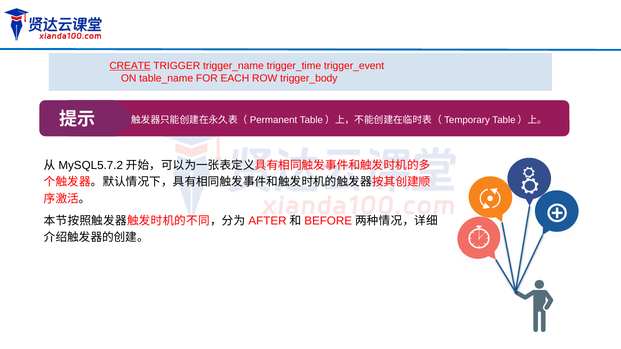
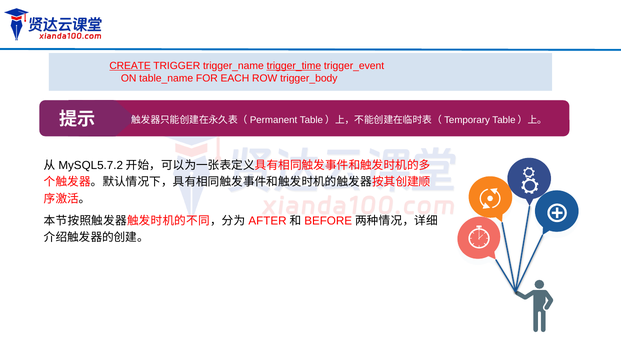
trigger_time underline: none -> present (294, 66)
